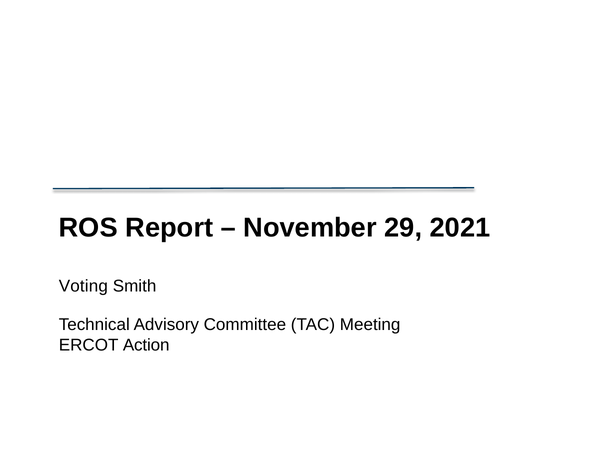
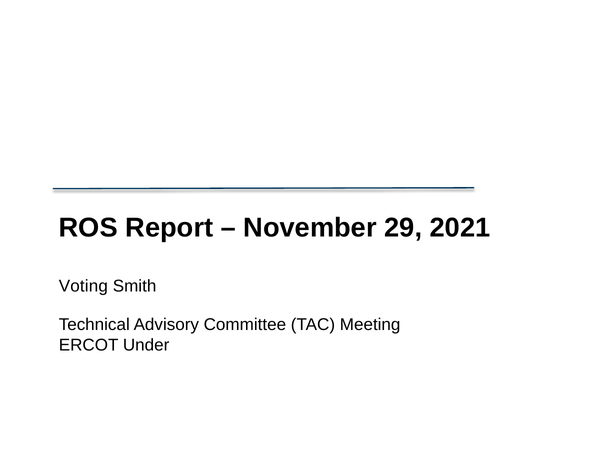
Action: Action -> Under (146, 346)
